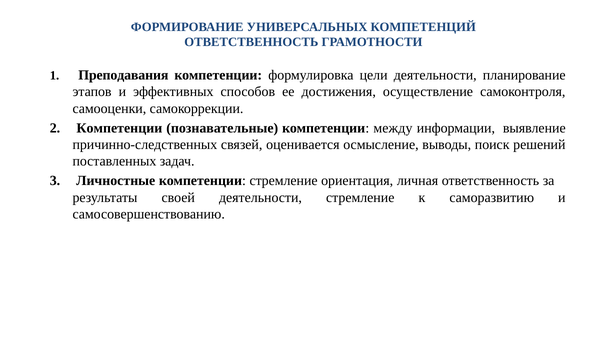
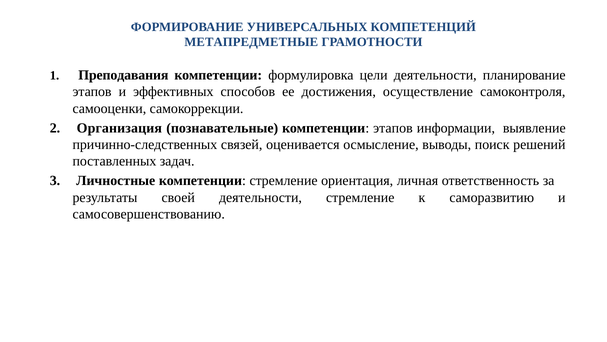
ОТВЕТСТВЕННОСТЬ: ОТВЕТСТВЕННОСТЬ -> МЕТАПРЕДМЕТНЫЕ (251, 42)
Компетенции: Компетенции -> Организация (119, 128)
компетенции между: между -> этапов (393, 128)
